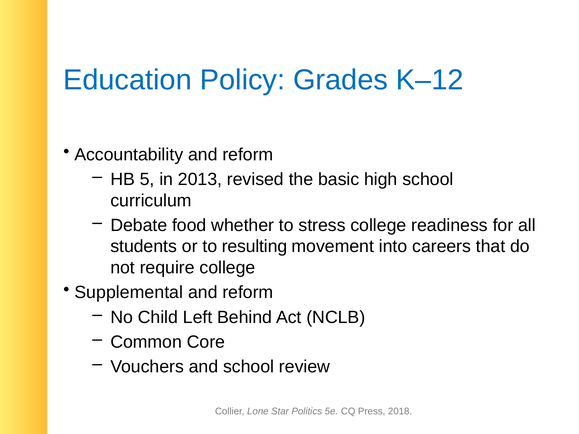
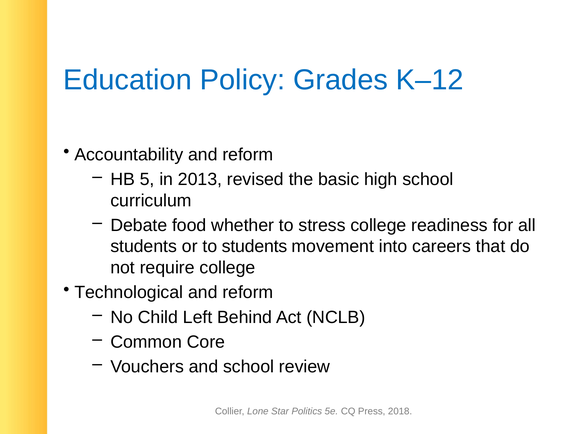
to resulting: resulting -> students (254, 247)
Supplemental: Supplemental -> Technological (129, 293)
